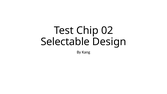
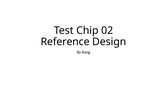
Selectable: Selectable -> Reference (65, 42)
